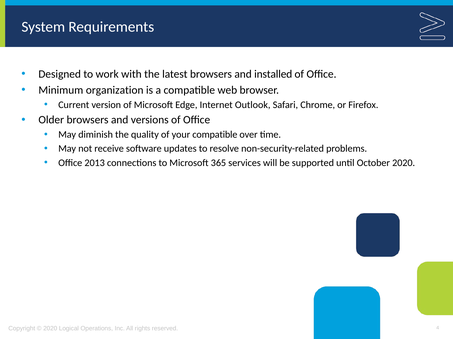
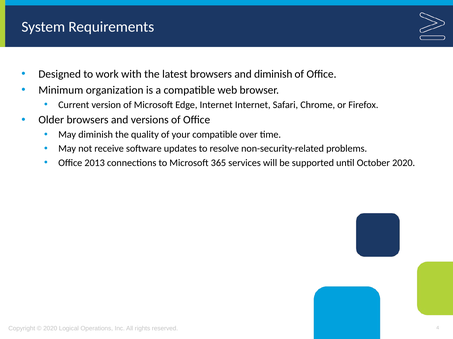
and installed: installed -> diminish (273, 74)
Internet Outlook: Outlook -> Internet (253, 105)
